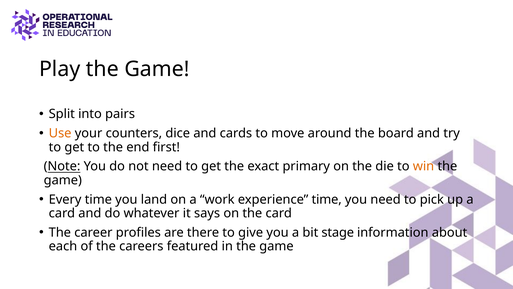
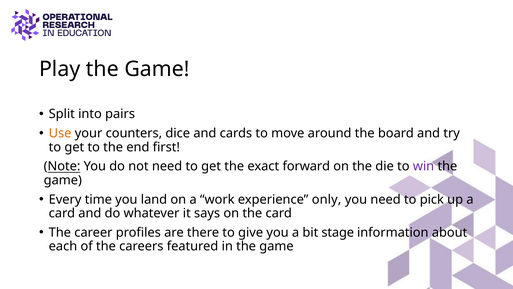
primary: primary -> forward (306, 166)
win colour: orange -> purple (424, 166)
experience time: time -> only (327, 199)
